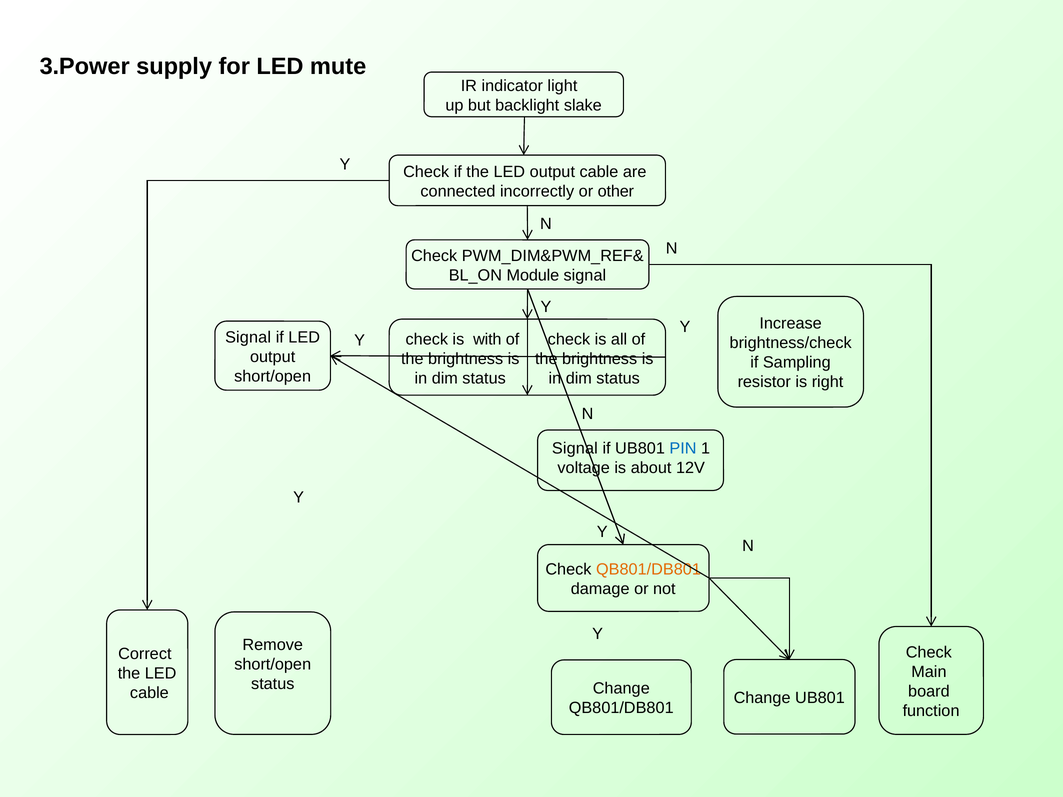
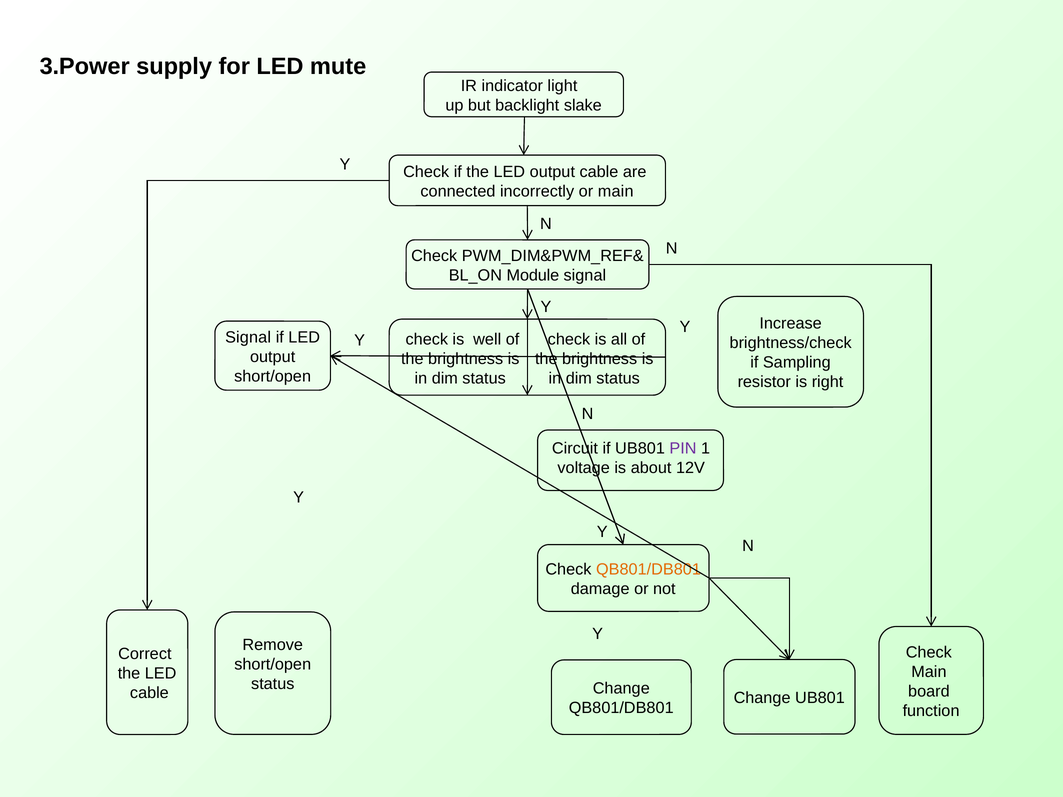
or other: other -> main (616, 191)
with: with -> well (487, 339)
Signal: Signal -> Circuit (575, 448)
PIN colour: blue -> purple (683, 448)
